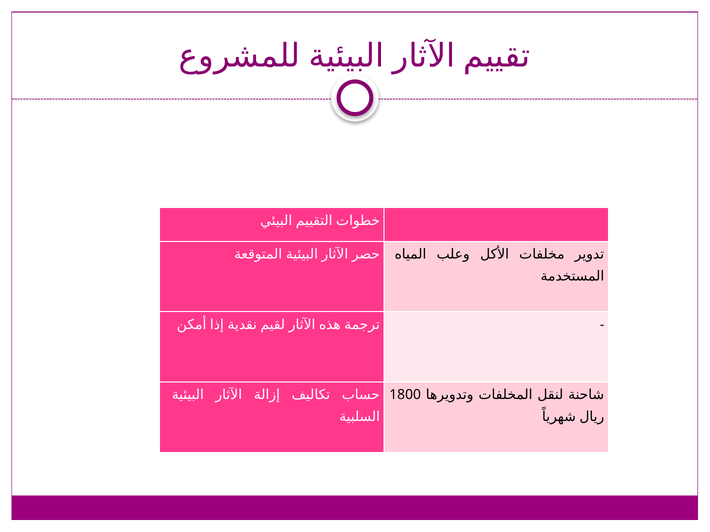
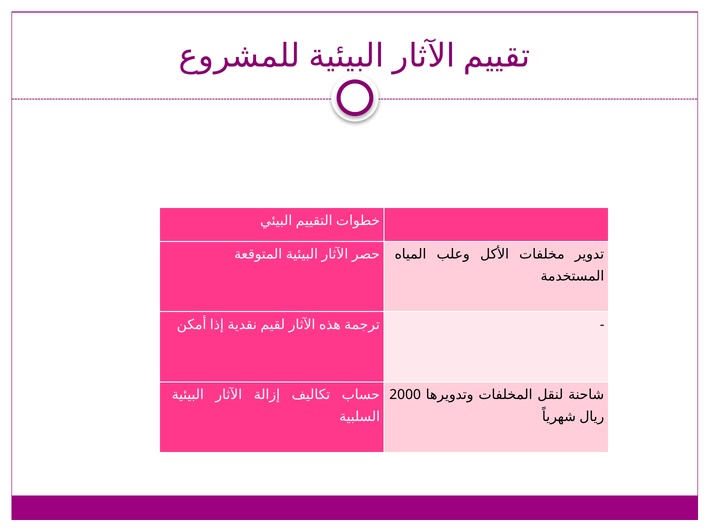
1800: 1800 -> 2000 (405, 395)
